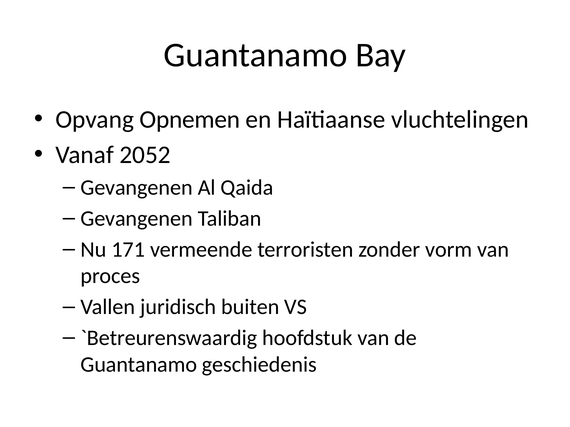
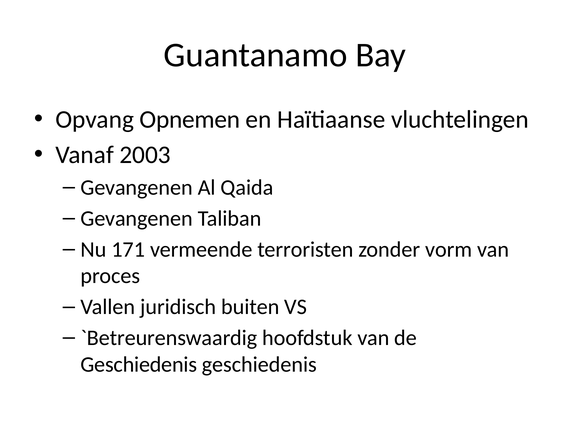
2052: 2052 -> 2003 (145, 155)
Guantanamo: Guantanamo -> Geschiedenis (139, 365)
